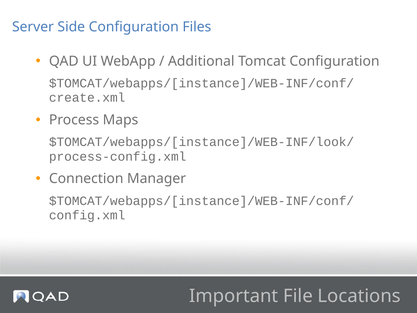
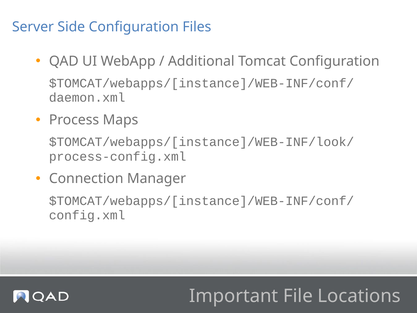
create.xml: create.xml -> daemon.xml (87, 98)
